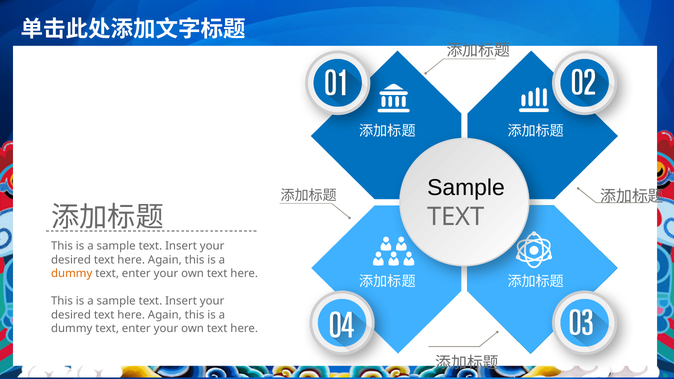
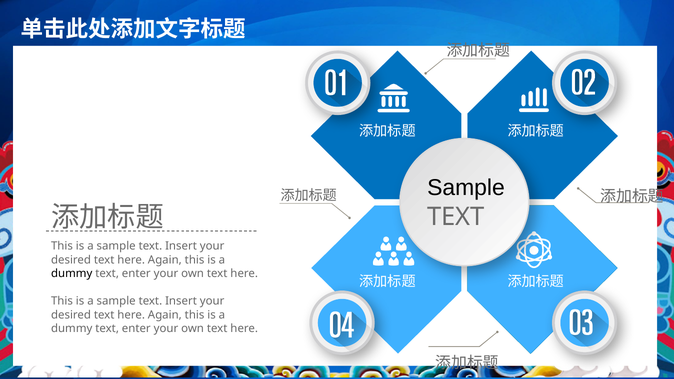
dummy colour: orange -> black (72, 274)
